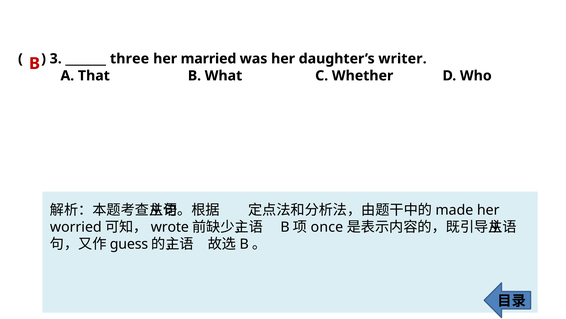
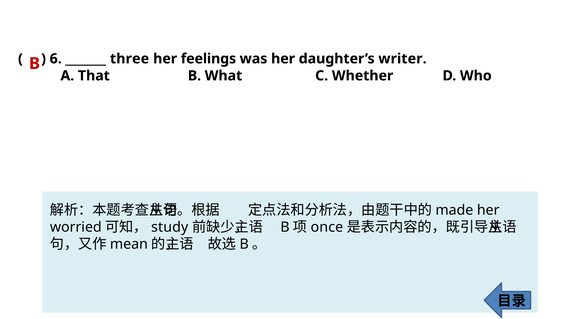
3: 3 -> 6 (56, 59)
married: married -> feelings (208, 59)
wrote: wrote -> study (170, 227)
guess: guess -> mean (129, 244)
